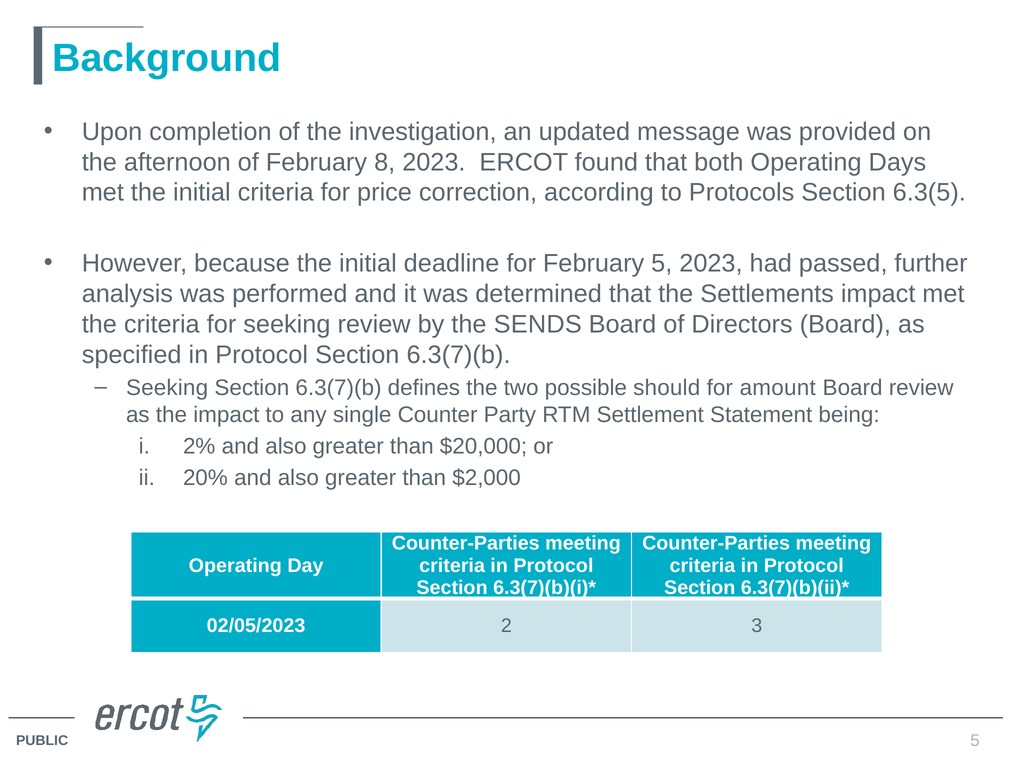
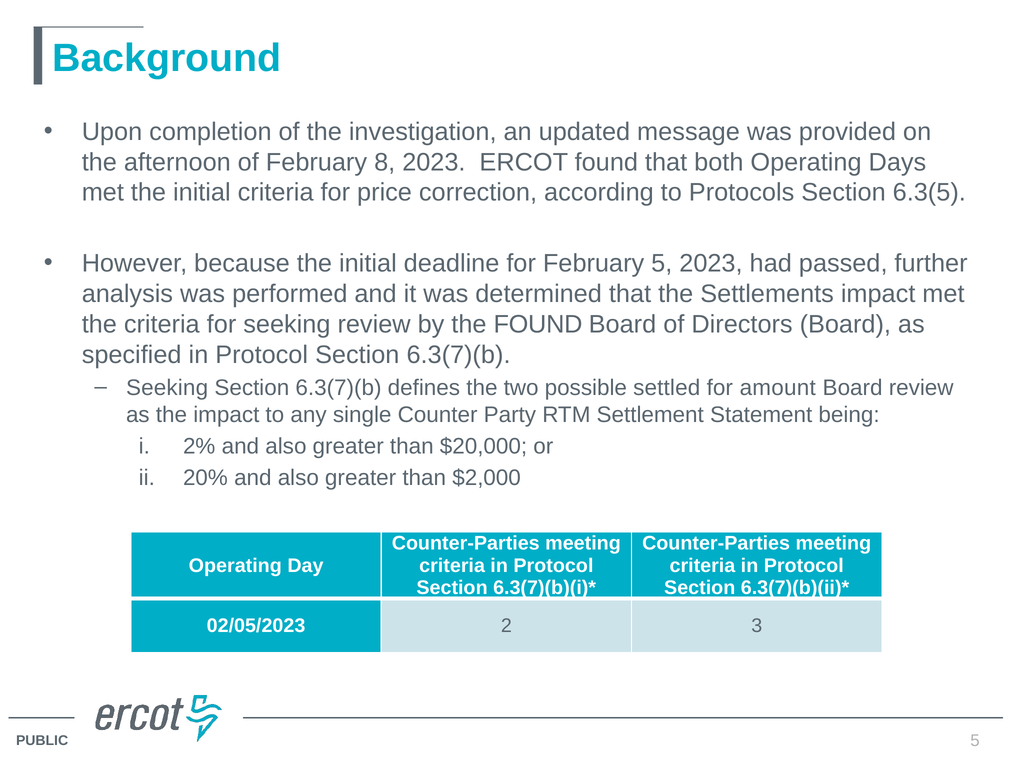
the SENDS: SENDS -> FOUND (538, 324)
should: should -> settled (667, 388)
